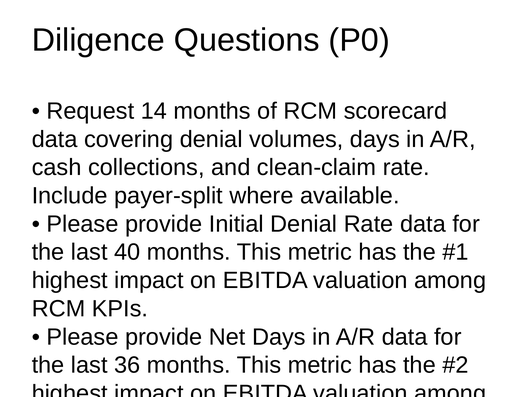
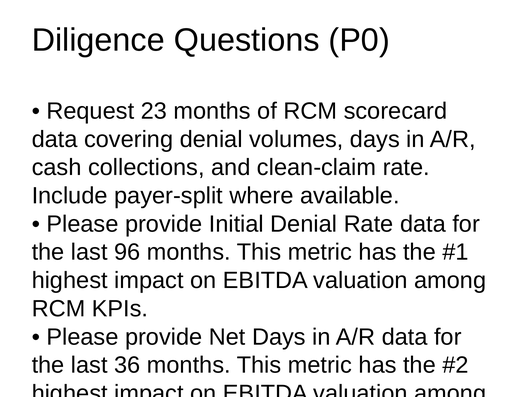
14: 14 -> 23 (154, 111)
40: 40 -> 96 (127, 253)
